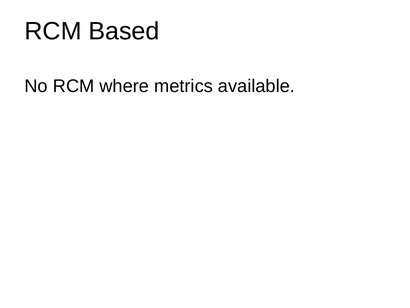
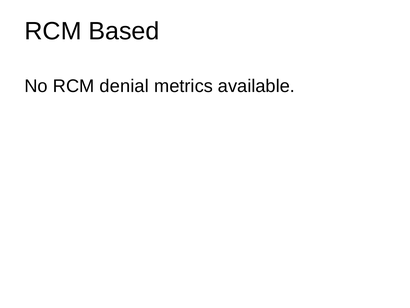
where: where -> denial (124, 86)
